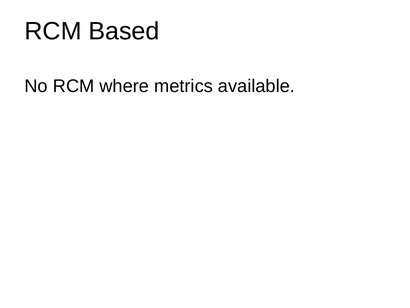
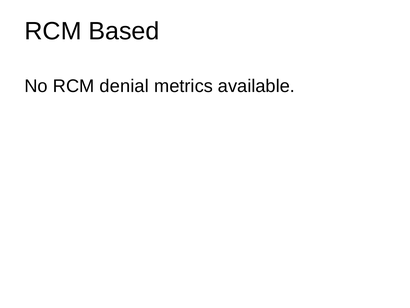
where: where -> denial (124, 86)
